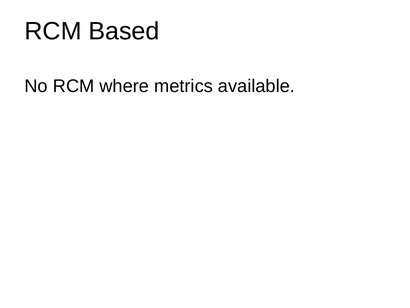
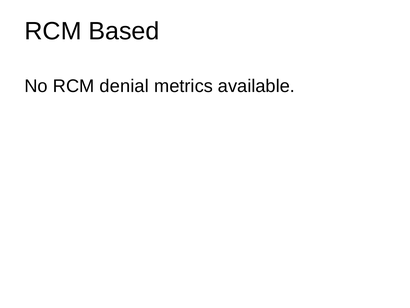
where: where -> denial (124, 86)
